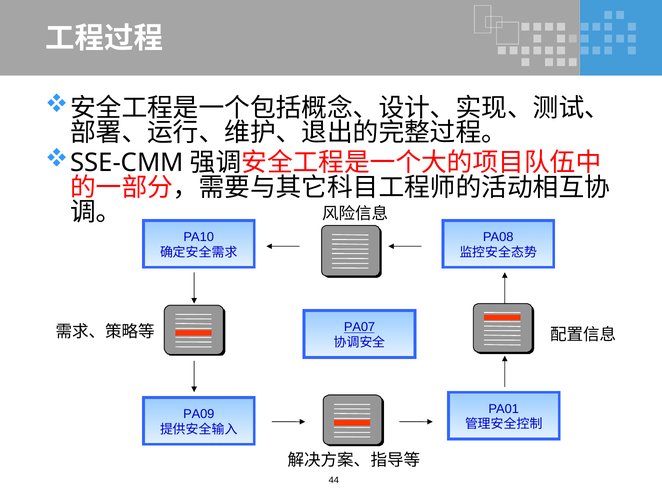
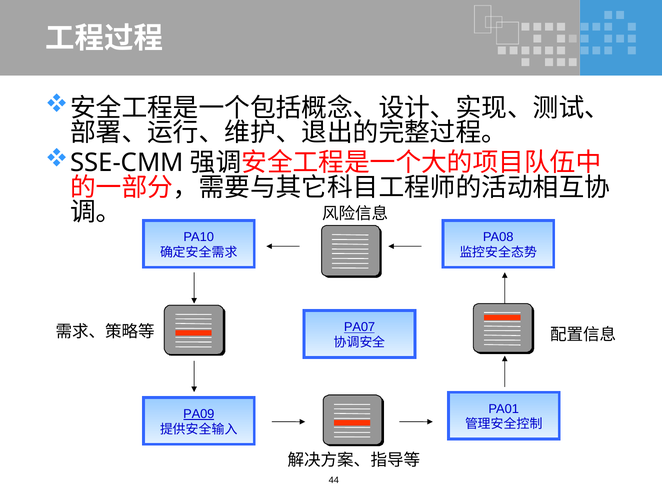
PA09 underline: none -> present (199, 414)
